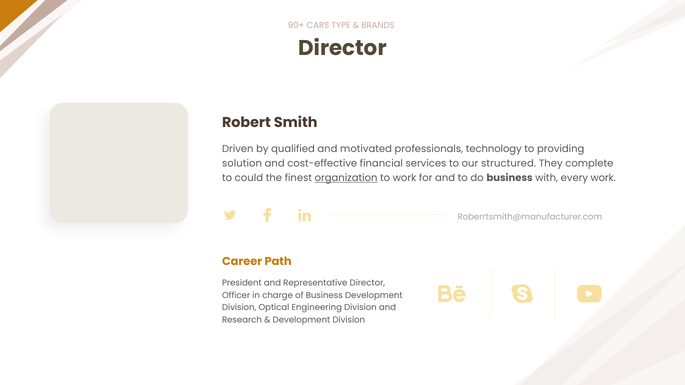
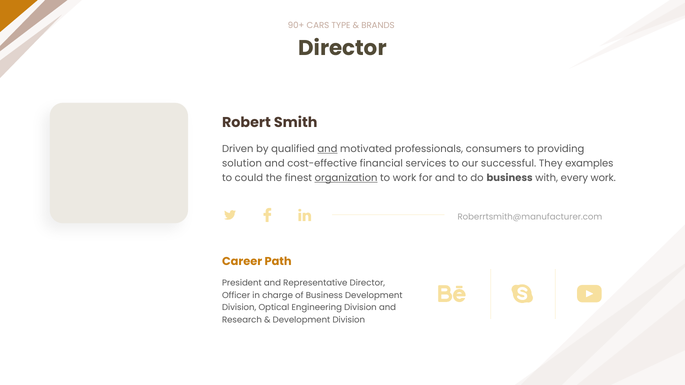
and underline: none -> present (327, 149)
technology: technology -> consumers (494, 149)
structured: structured -> successful (509, 164)
complete: complete -> examples (589, 164)
